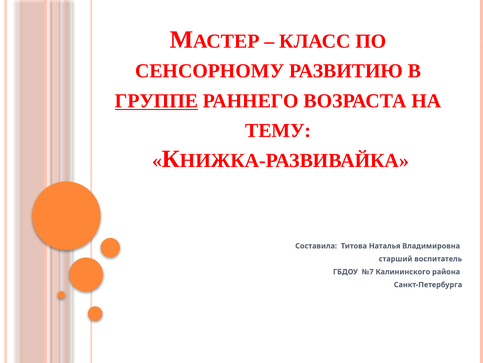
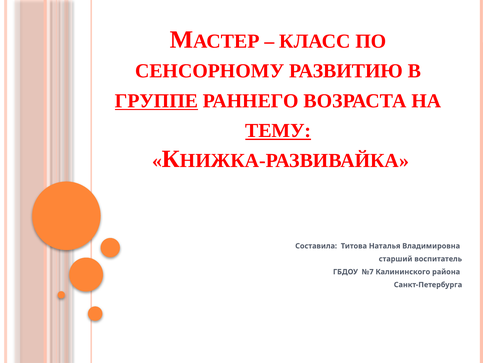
ТЕМУ underline: none -> present (278, 130)
